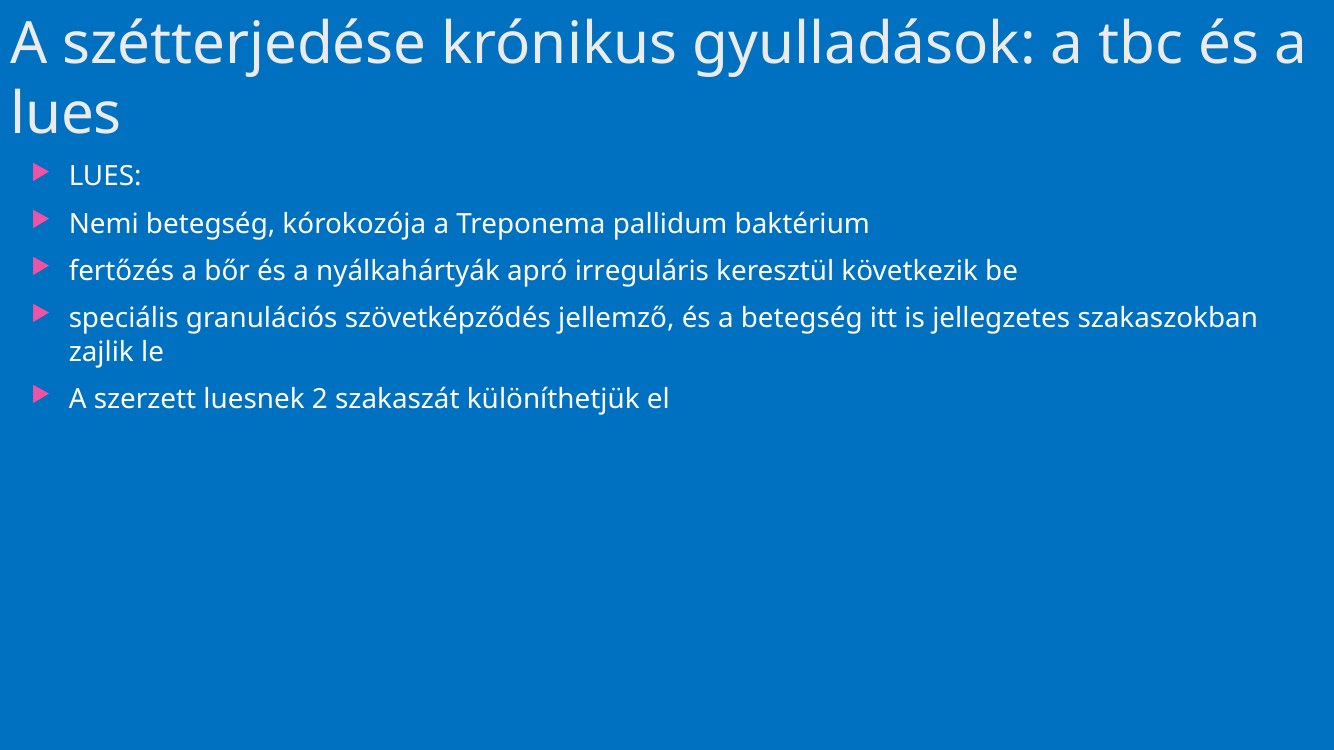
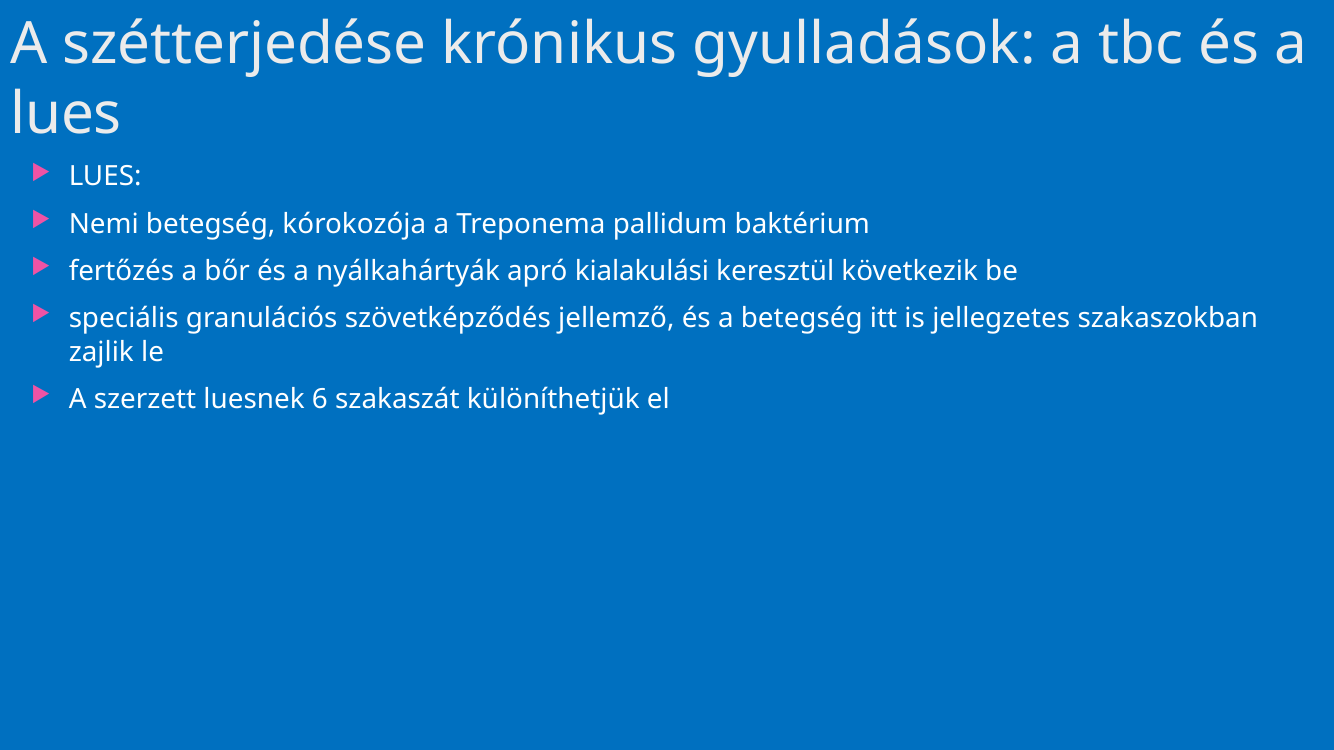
irreguláris: irreguláris -> kialakulási (642, 271)
2: 2 -> 6 (320, 399)
